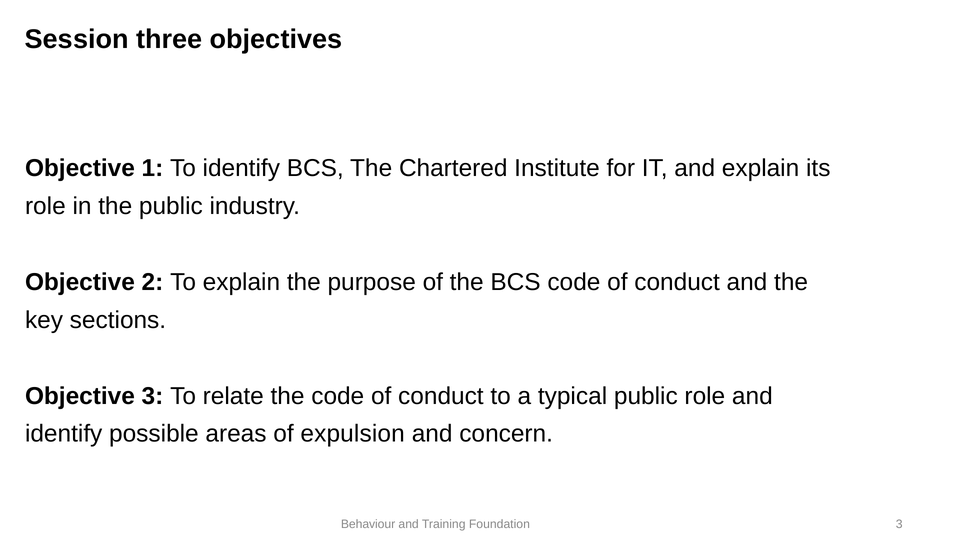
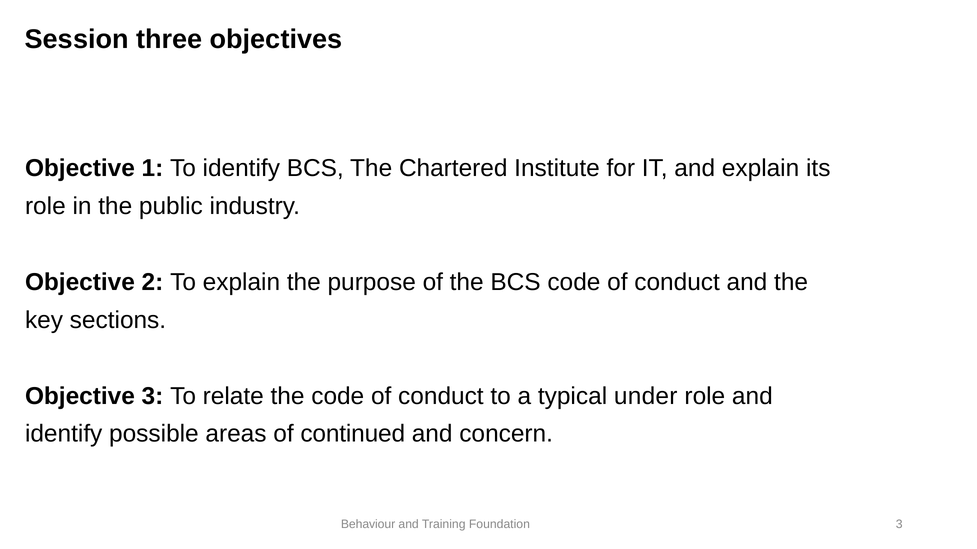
typical public: public -> under (646, 396)
expulsion: expulsion -> continued (353, 434)
